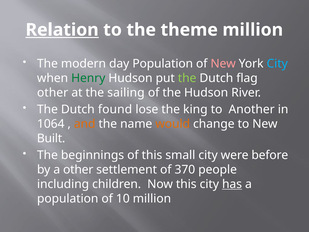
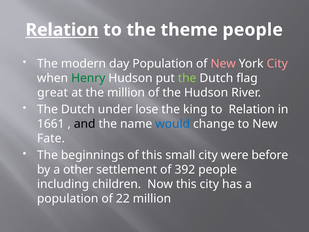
theme million: million -> people (253, 30)
City colour: light blue -> pink (277, 64)
other: other -> great (53, 93)
the sailing: sailing -> million (126, 93)
found: found -> under (115, 109)
to Another: Another -> Relation (252, 109)
1064: 1064 -> 1661 (51, 124)
and colour: orange -> black (85, 124)
would colour: orange -> blue (173, 124)
Built: Built -> Fate (51, 138)
370: 370 -> 392 (185, 169)
has underline: present -> none (232, 184)
10: 10 -> 22 (123, 198)
